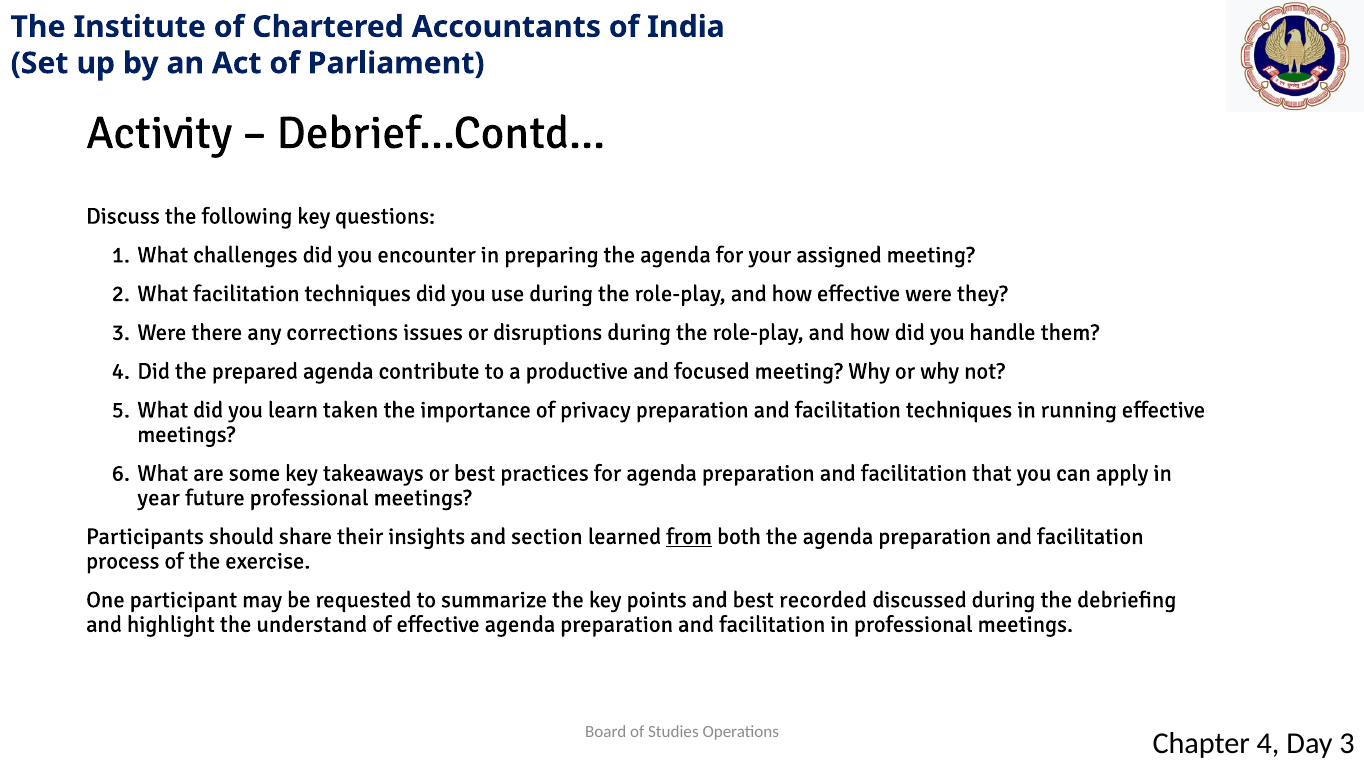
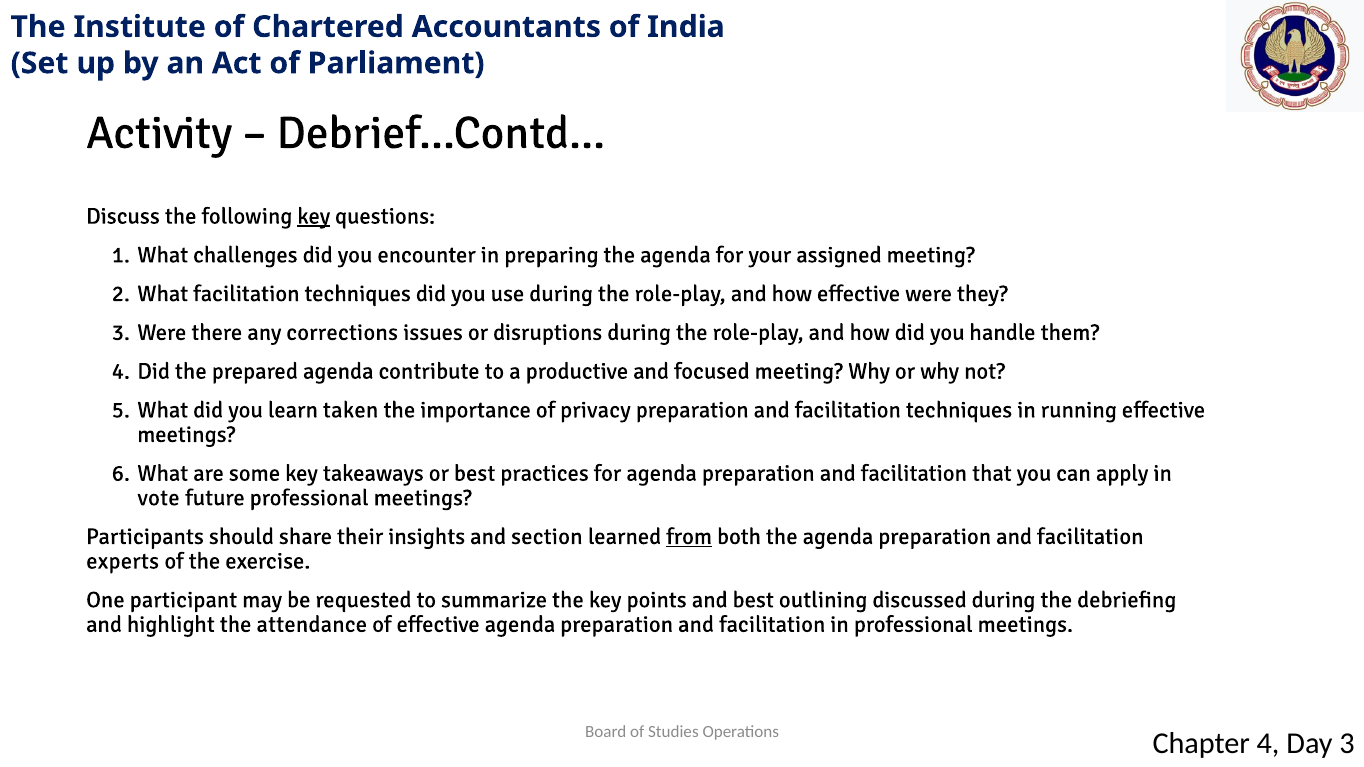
key underline: none -> present (314, 216)
year: year -> vote (159, 498)
process: process -> experts (123, 561)
recorded: recorded -> outlining (823, 600)
understand: understand -> attendance (312, 625)
